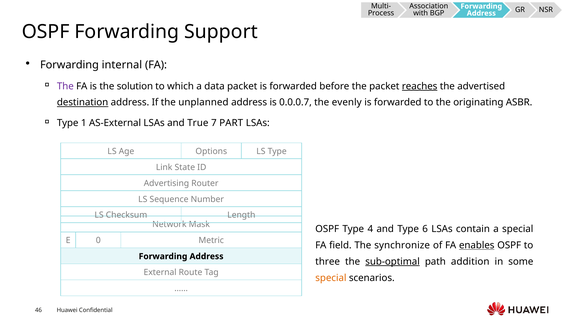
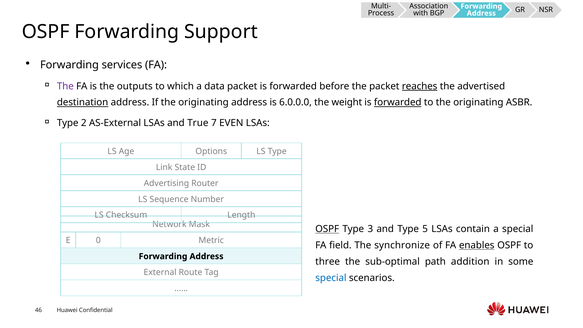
internal: internal -> services (122, 65)
solution: solution -> outputs (135, 86)
If the unplanned: unplanned -> originating (203, 102)
0.0.0.7: 0.0.0.7 -> 6.0.0.0 (295, 102)
evenly: evenly -> weight (347, 102)
forwarded underline: none -> present (398, 102)
1: 1 -> 2 (84, 123)
PART: PART -> EVEN (231, 123)
OSPF underline: none -> present (327, 229)
4: 4 -> 3 (370, 229)
6: 6 -> 5 (425, 229)
sub-optimal underline: present -> none (393, 262)
special colour: orange -> blue (331, 278)
